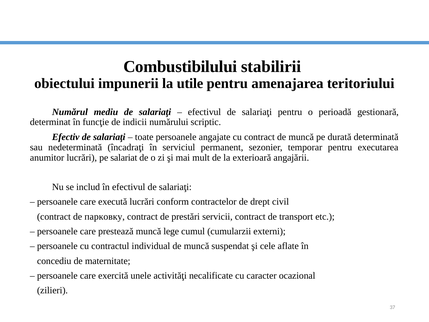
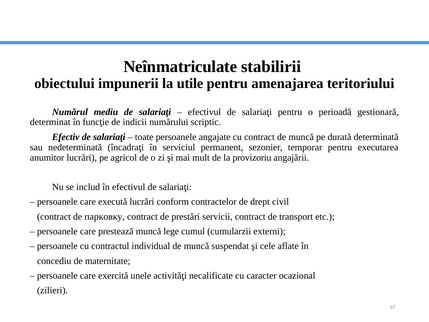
Combustibilului: Combustibilului -> Neînmatriculate (180, 67)
salariat: salariat -> agricol (124, 157)
exterioară: exterioară -> provizoriu (252, 157)
